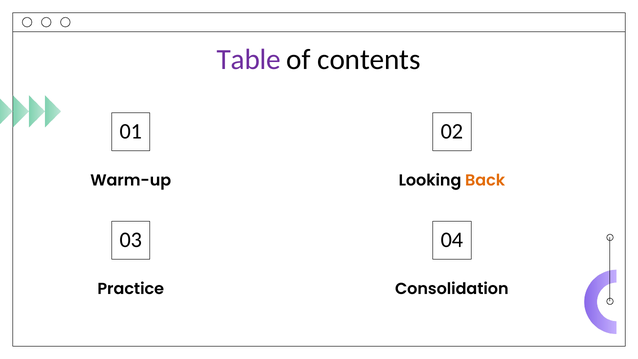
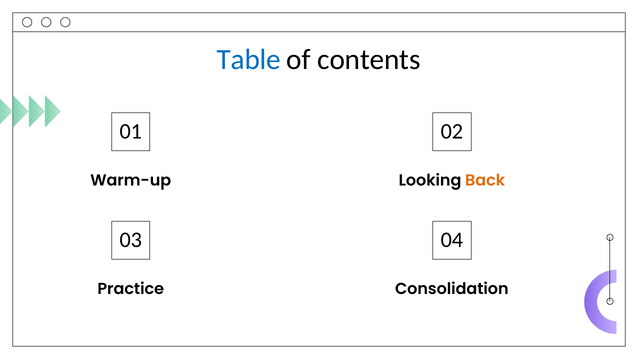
Table colour: purple -> blue (249, 60)
